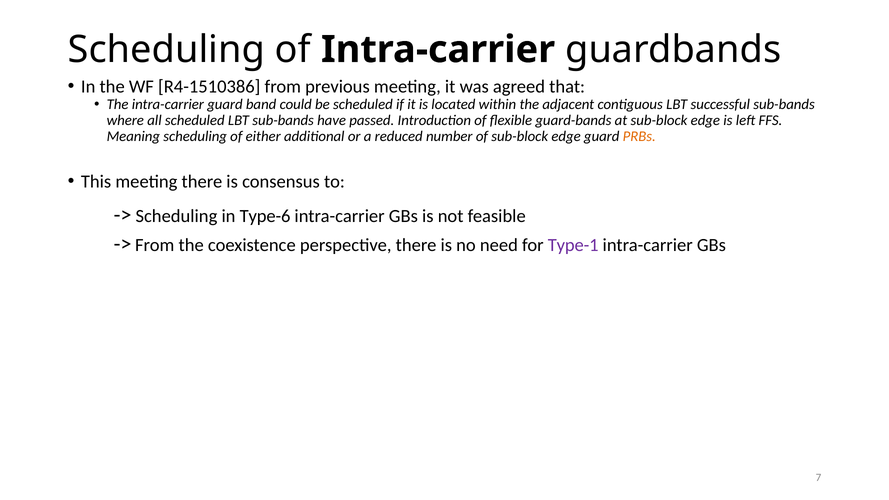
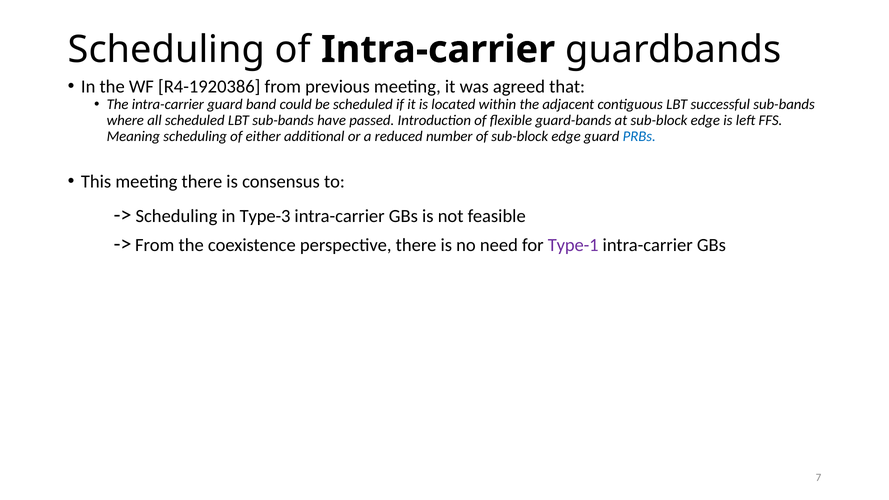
R4-1510386: R4-1510386 -> R4-1920386 (209, 87)
PRBs colour: orange -> blue (639, 136)
Type-6: Type-6 -> Type-3 (265, 216)
